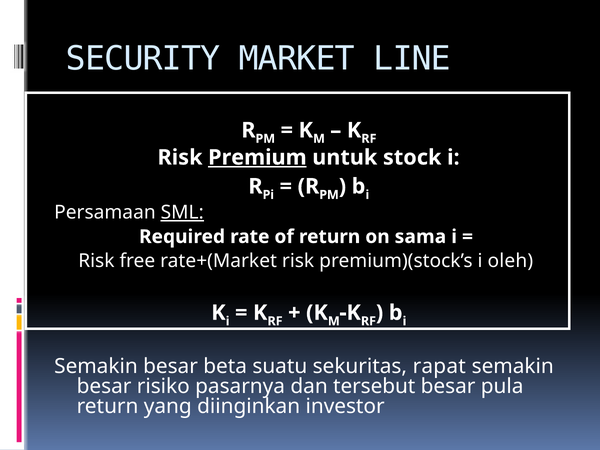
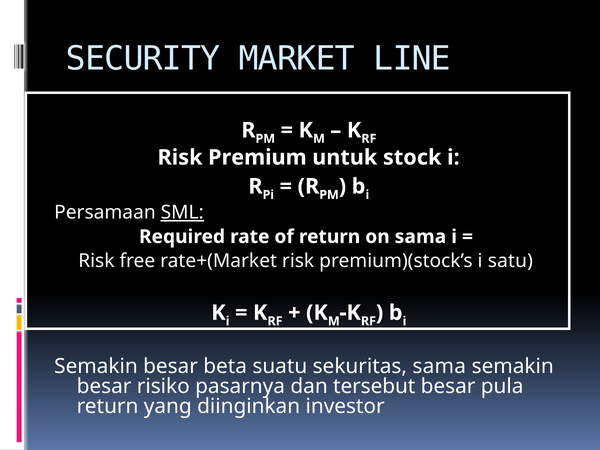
Premium underline: present -> none (257, 157)
oleh: oleh -> satu (510, 261)
sekuritas rapat: rapat -> sama (439, 366)
